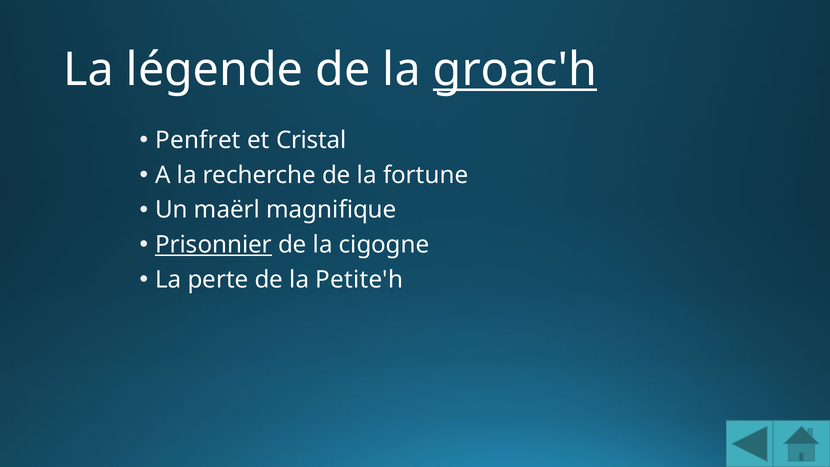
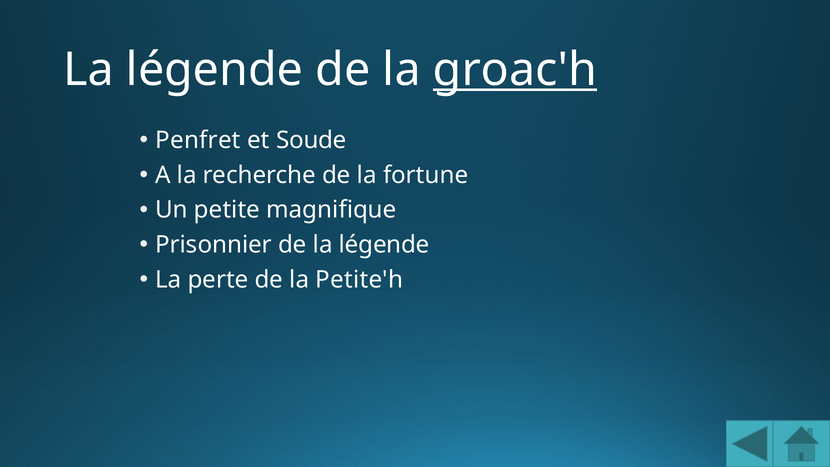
Cristal: Cristal -> Soude (311, 140)
maërl: maërl -> petite (227, 210)
Prisonnier underline: present -> none (214, 245)
de la cigogne: cigogne -> légende (384, 245)
